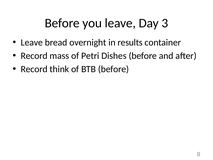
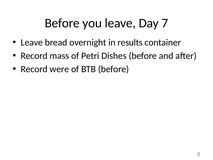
3: 3 -> 7 (165, 23)
think: think -> were (59, 69)
